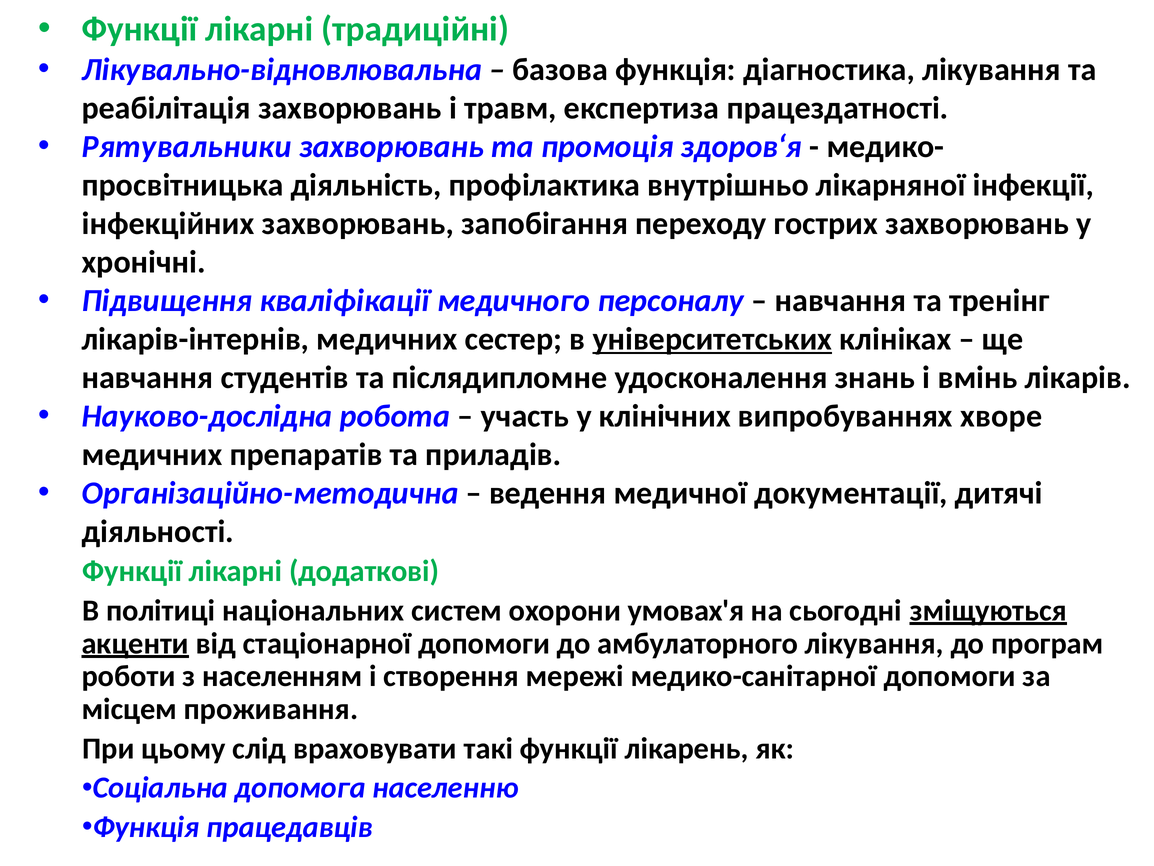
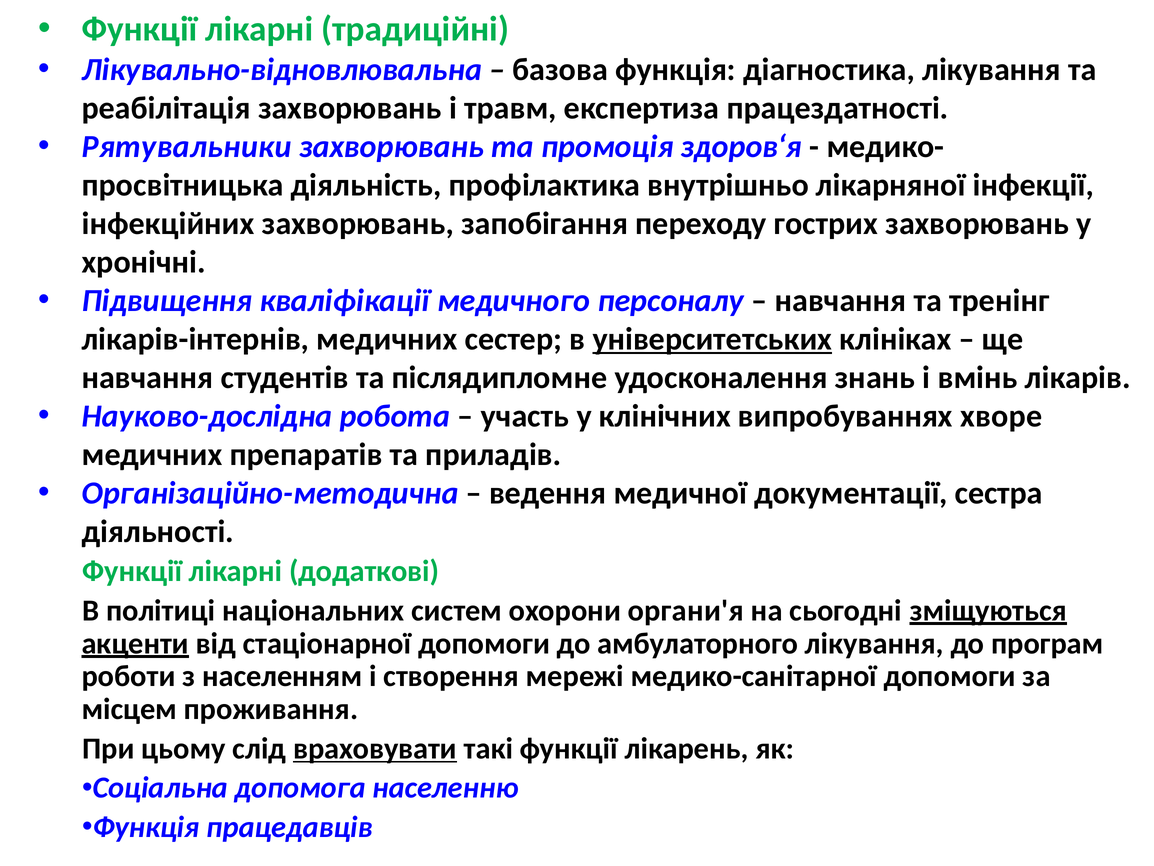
дитячі: дитячі -> сестра (999, 493)
умовах'я: умовах'я -> органи'я (686, 610)
враховувати underline: none -> present (375, 748)
